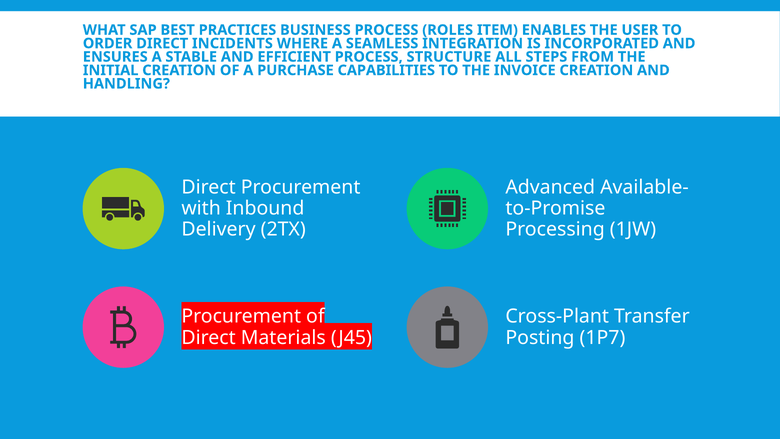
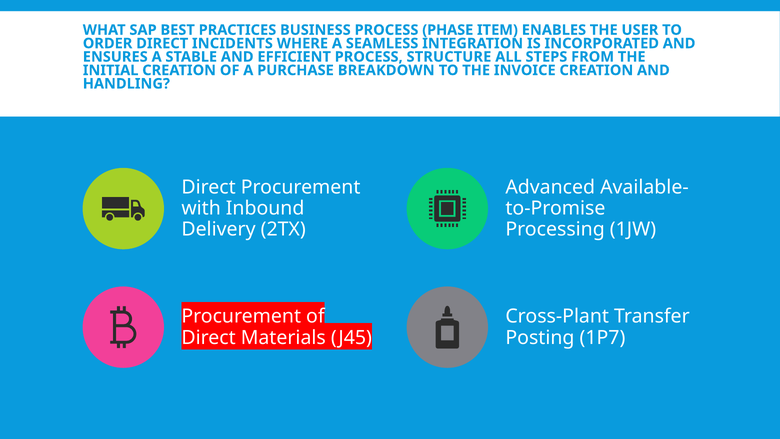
ROLES: ROLES -> PHASE (448, 30)
CAPABILITIES: CAPABILITIES -> BREAKDOWN (386, 70)
